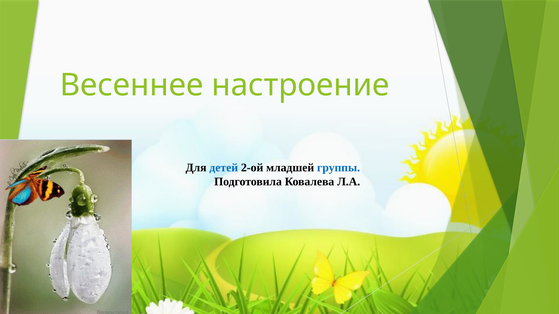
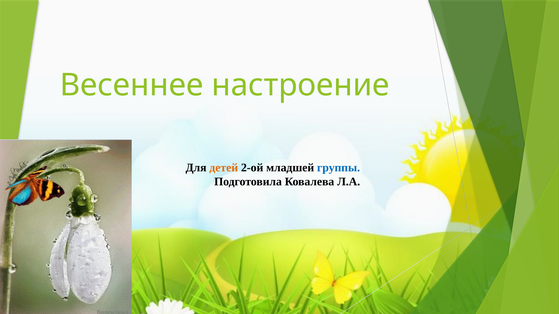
детей colour: blue -> orange (224, 168)
